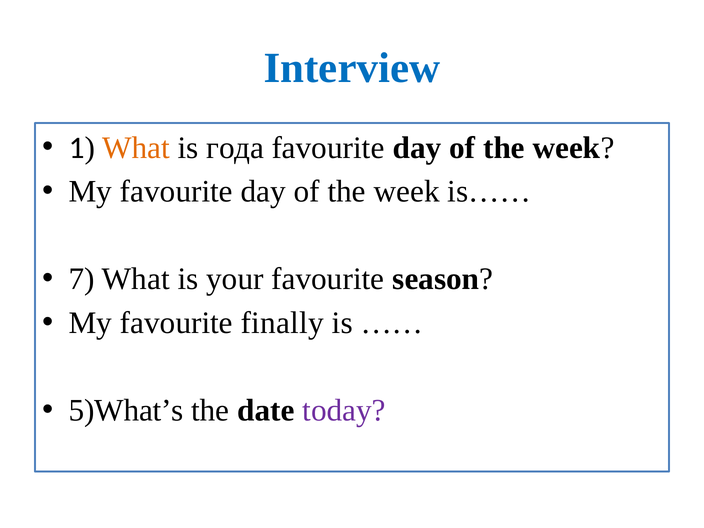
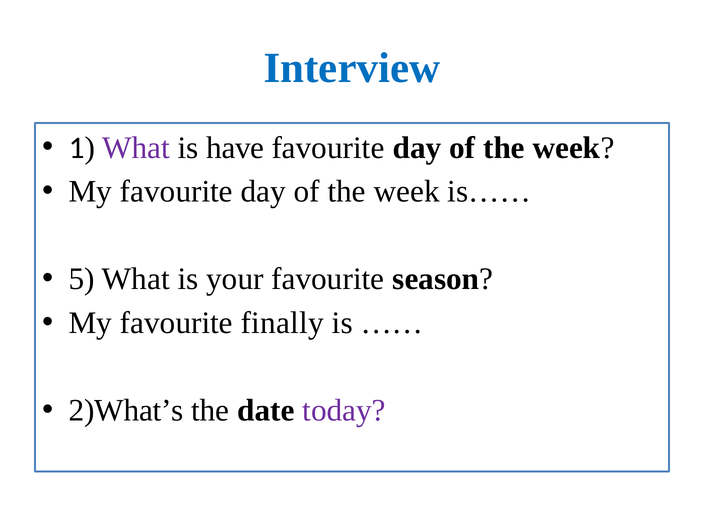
What colour: orange -> purple (136, 148)
года: года -> have (235, 148)
7: 7 -> 5 (82, 279)
5)What’s: 5)What’s -> 2)What’s (126, 411)
